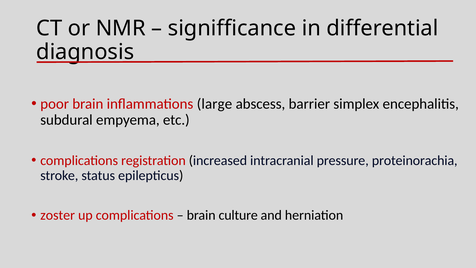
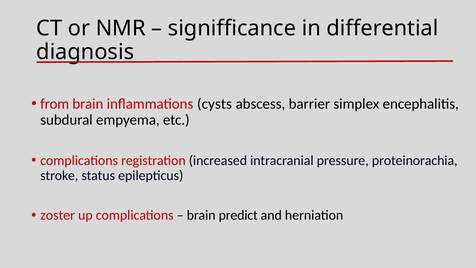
poor: poor -> from (55, 104)
large: large -> cysts (214, 104)
culture: culture -> predict (238, 215)
